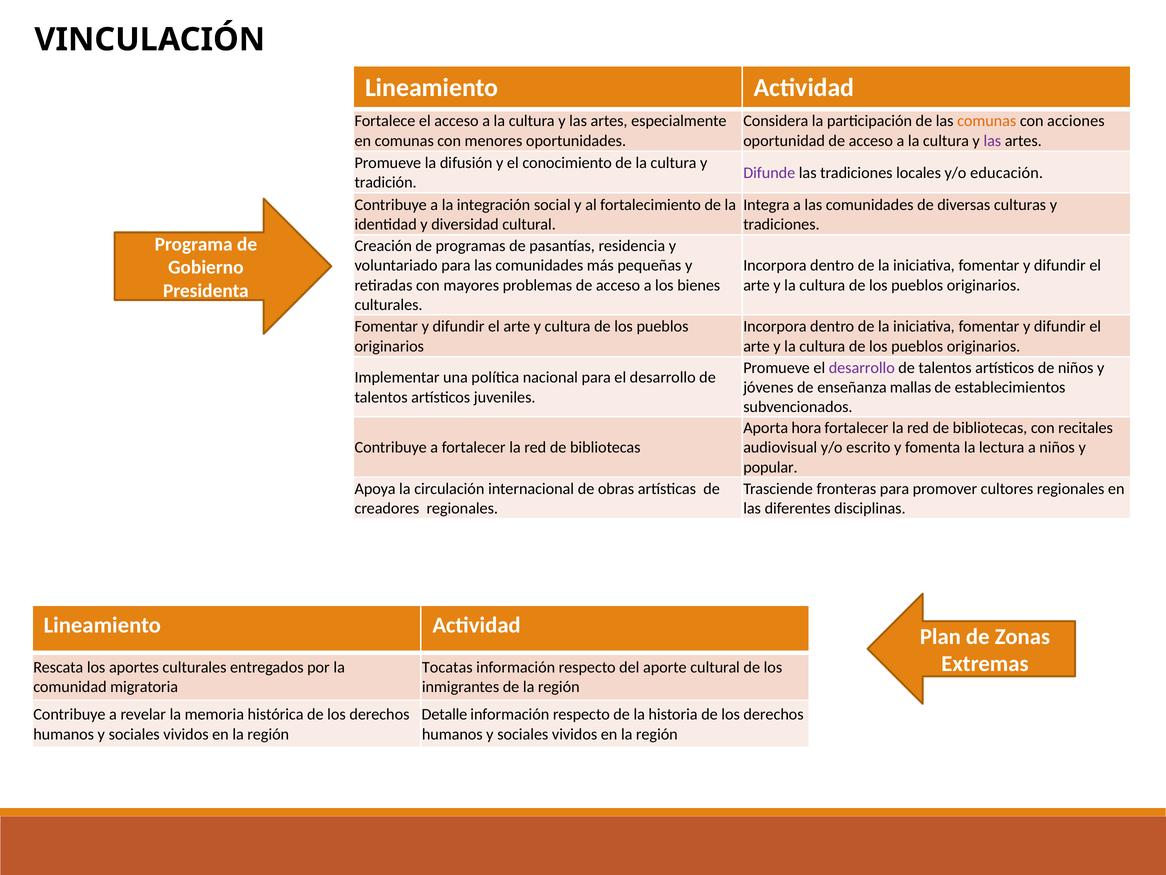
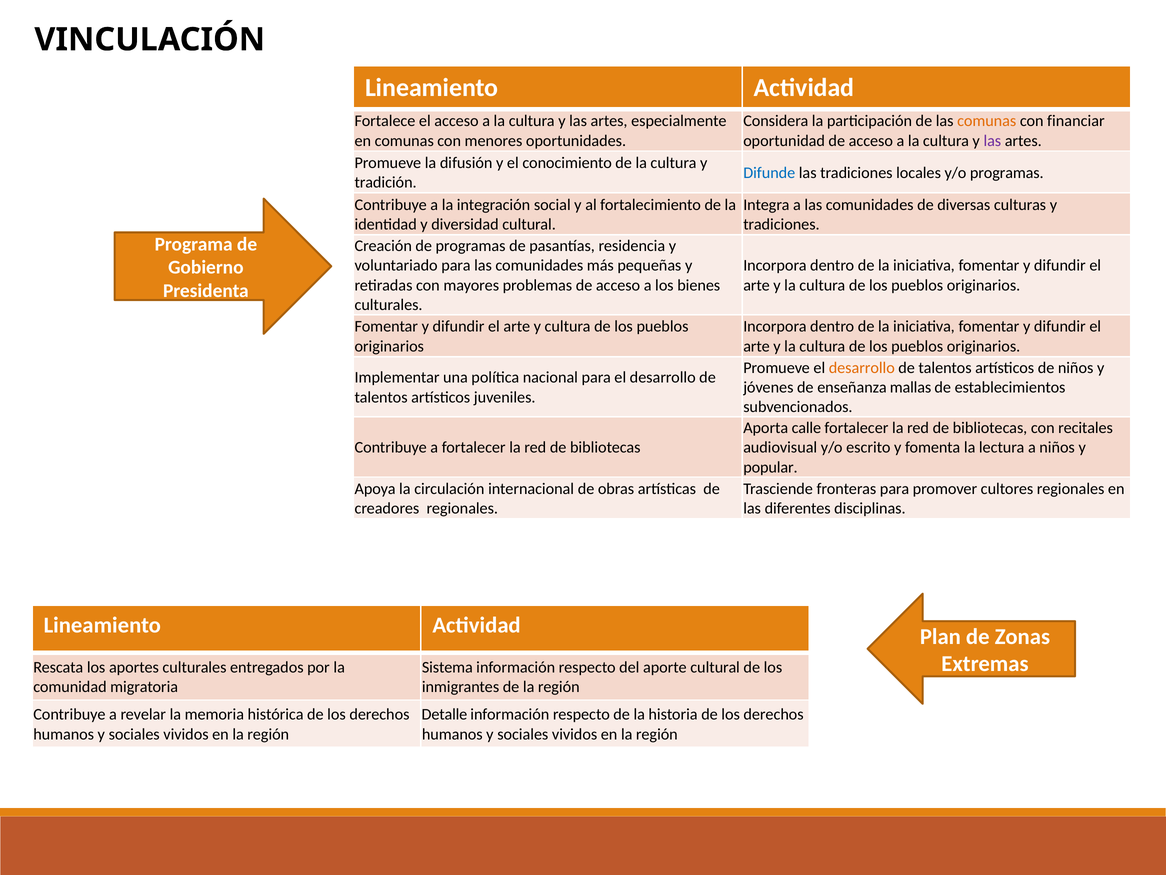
acciones: acciones -> financiar (1076, 121)
Difunde colour: purple -> blue (769, 173)
y/o educación: educación -> programas (1007, 173)
desarrollo colour: purple -> orange (862, 368)
hora: hora -> calle (806, 428)
Tocatas: Tocatas -> Sistema (447, 667)
